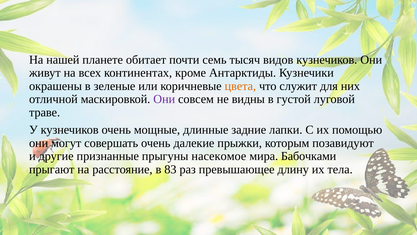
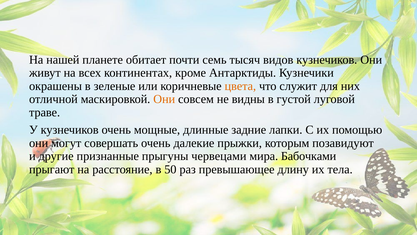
Они colour: purple -> orange (164, 99)
насекомое: насекомое -> червецами (219, 156)
83: 83 -> 50 (170, 169)
